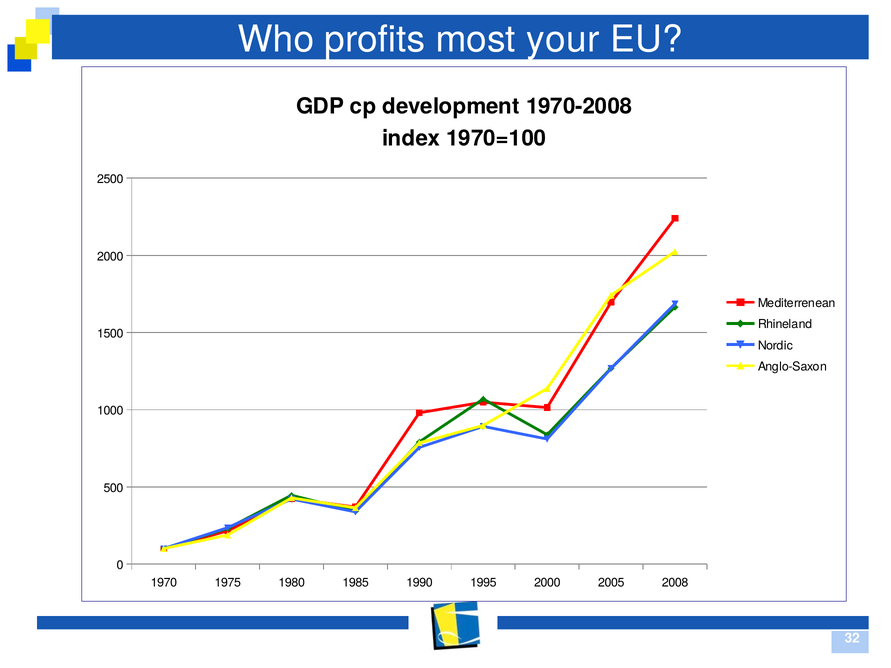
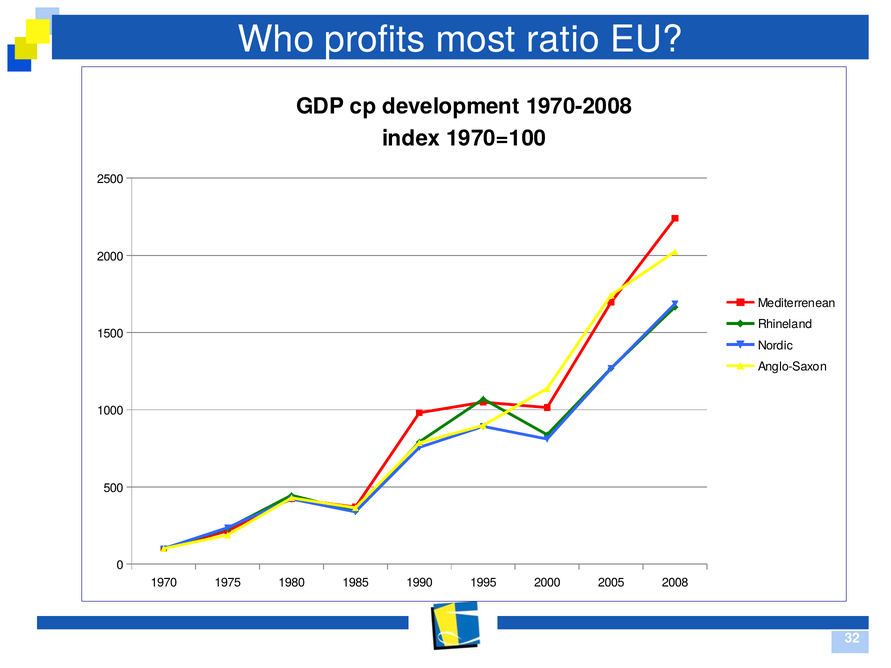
your: your -> ratio (563, 40)
